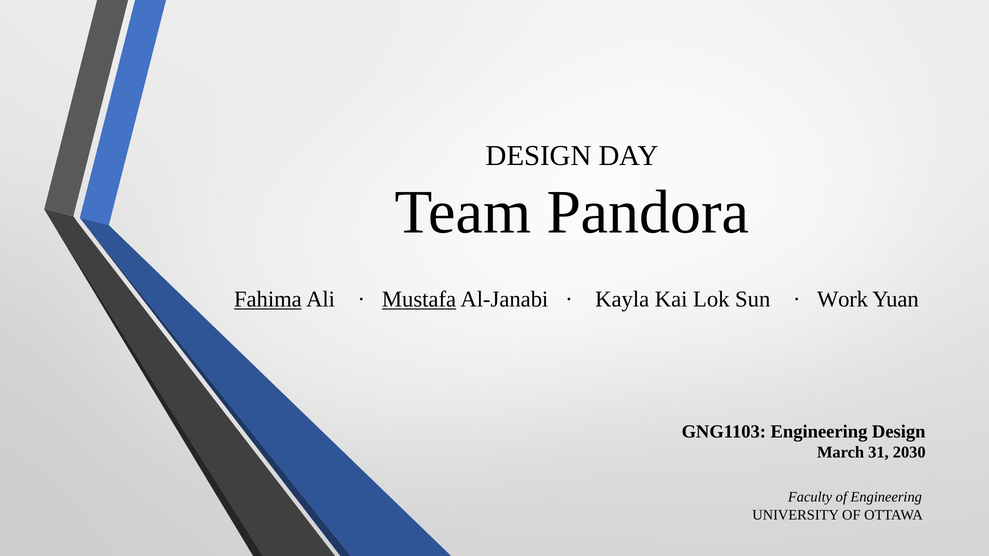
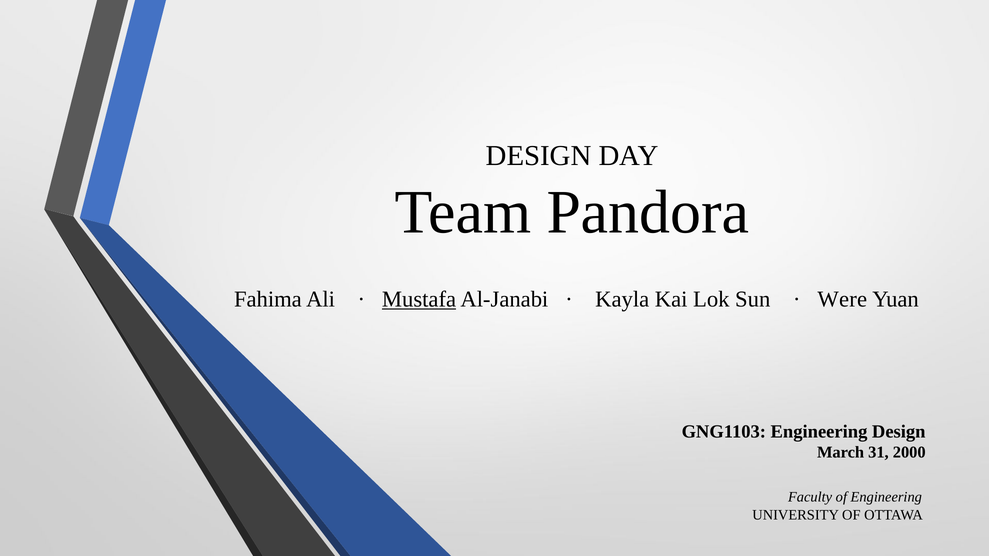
Fahima underline: present -> none (268, 299)
Work: Work -> Were (842, 299)
2030: 2030 -> 2000 (909, 452)
